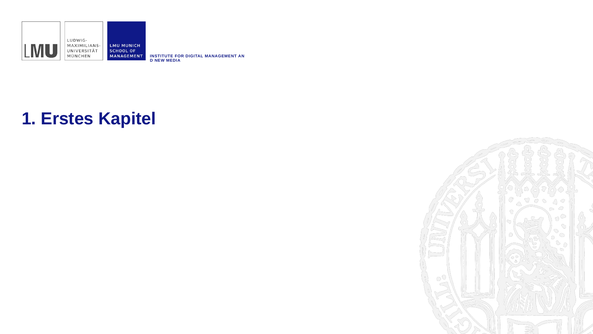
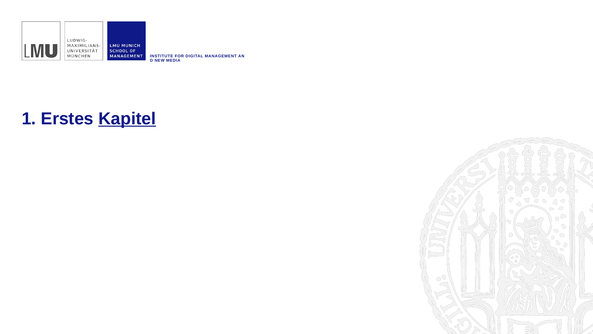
Kapitel underline: none -> present (127, 119)
